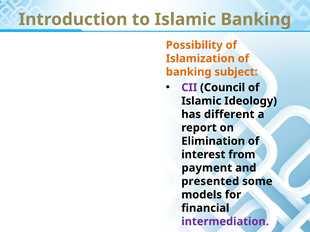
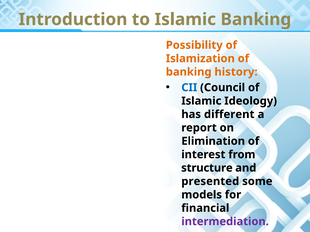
subject: subject -> history (236, 72)
CII colour: purple -> blue (189, 88)
payment: payment -> structure (207, 168)
